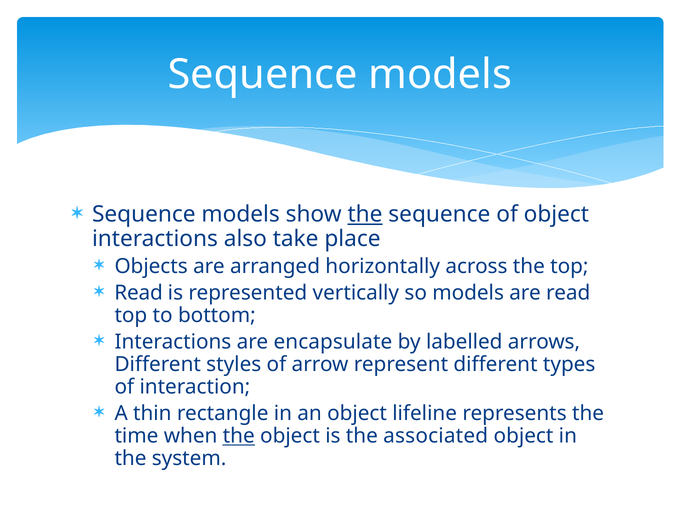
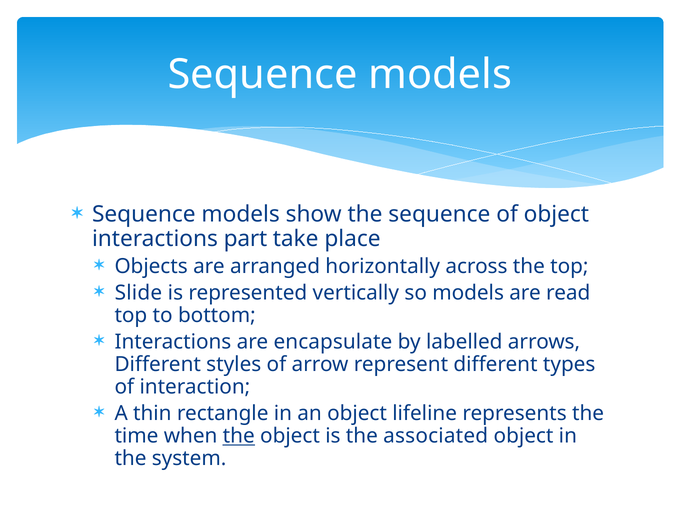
the underline: present -> none (365, 214)
also: also -> part (245, 239)
Read: Read -> Slide (138, 293)
